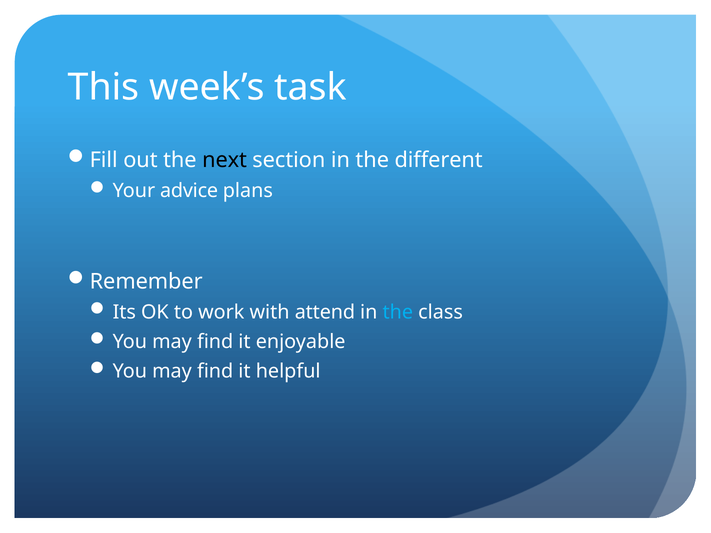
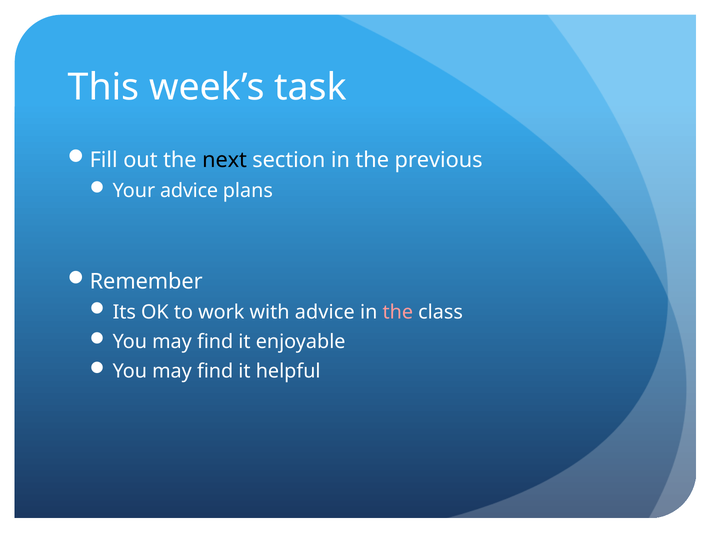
different: different -> previous (439, 160)
with attend: attend -> advice (325, 312)
the colour: light blue -> pink (398, 312)
